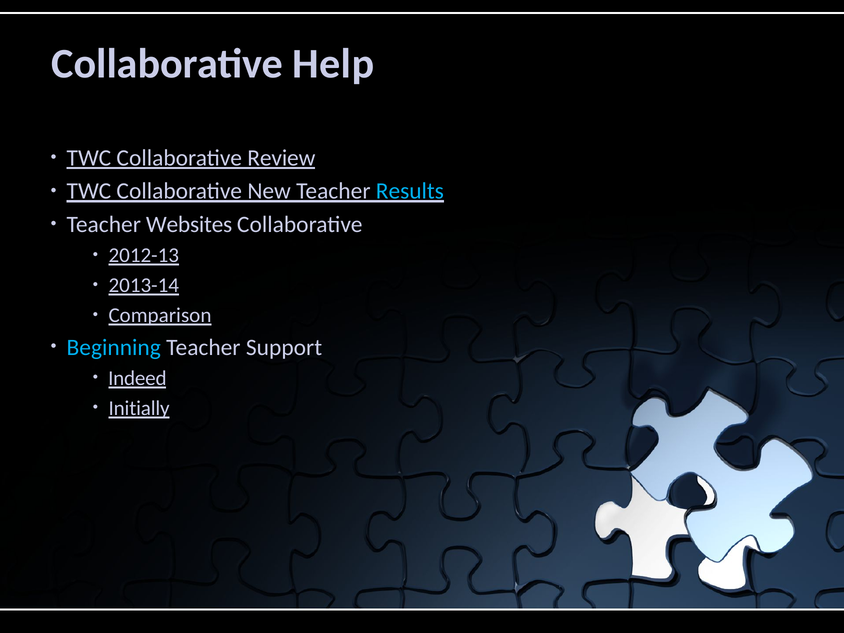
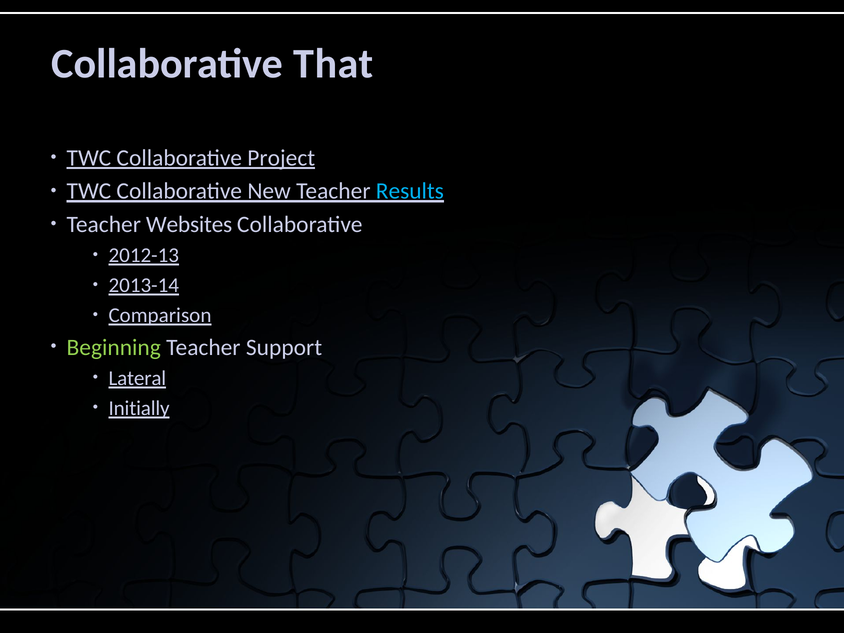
Help: Help -> That (333, 64)
Review: Review -> Project (281, 158)
Beginning colour: light blue -> light green (114, 347)
Indeed: Indeed -> Lateral (137, 378)
